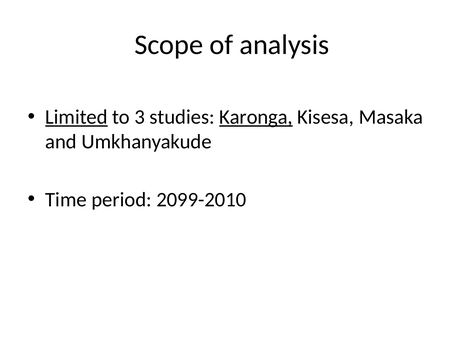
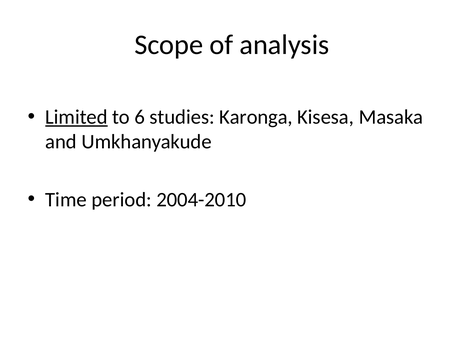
3: 3 -> 6 (140, 117)
Karonga underline: present -> none (256, 117)
2099-2010: 2099-2010 -> 2004-2010 (201, 200)
